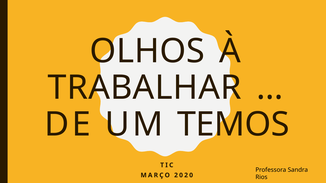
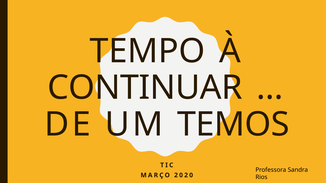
OLHOS: OLHOS -> TEMPO (147, 51)
TRABALHAR: TRABALHAR -> CONTINUAR (145, 88)
